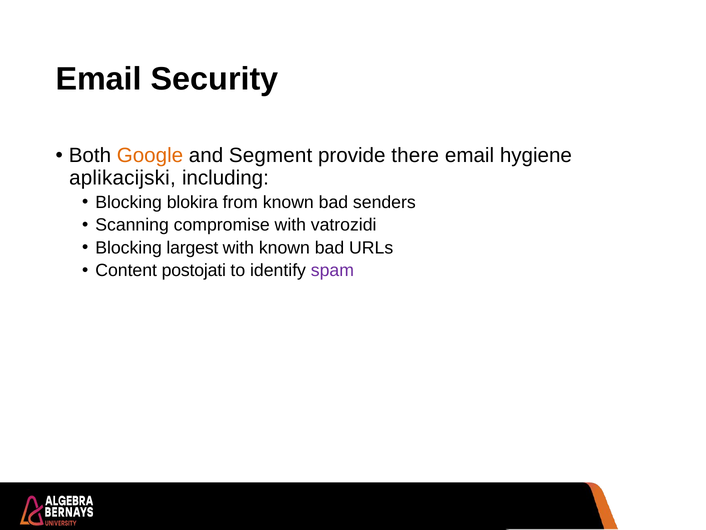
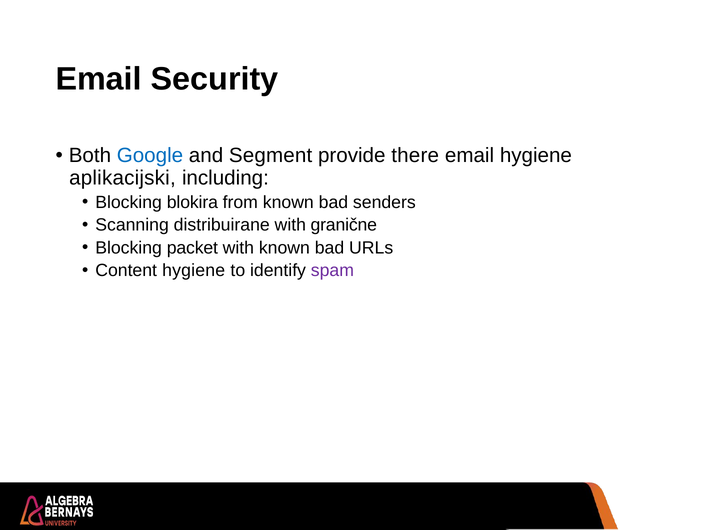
Google colour: orange -> blue (150, 155)
compromise: compromise -> distribuirane (222, 225)
vatrozidi: vatrozidi -> granične (344, 225)
largest: largest -> packet (192, 248)
Content postojati: postojati -> hygiene (194, 270)
